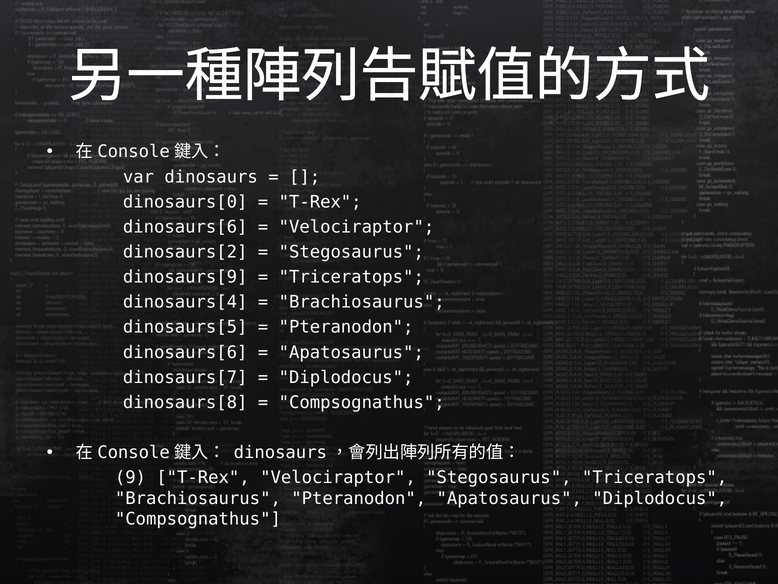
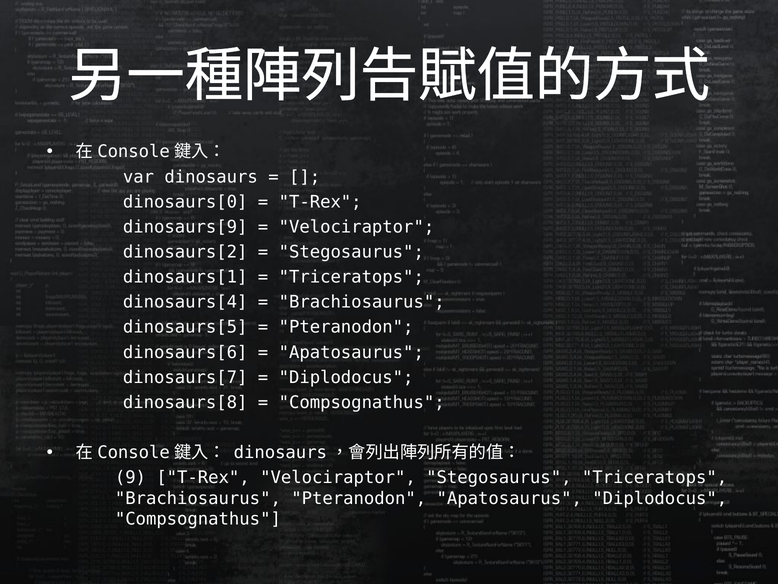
dinosaurs[6: dinosaurs[6 -> dinosaurs[9 (185, 227)
dinosaurs[9: dinosaurs[9 -> dinosaurs[1 (185, 277)
